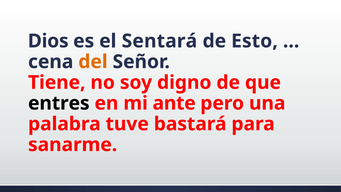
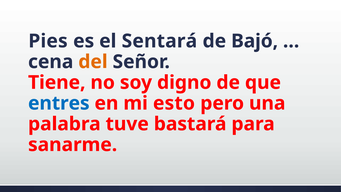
Dios: Dios -> Pies (48, 41)
Esto: Esto -> Bajó (255, 41)
entres colour: black -> blue (59, 103)
ante: ante -> esto (174, 103)
